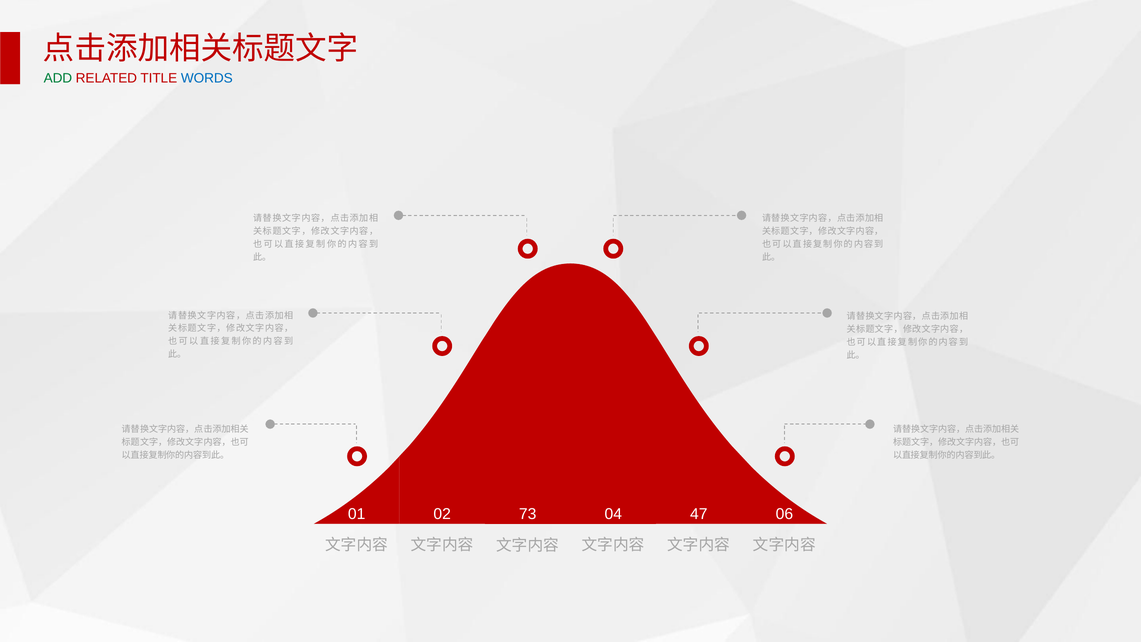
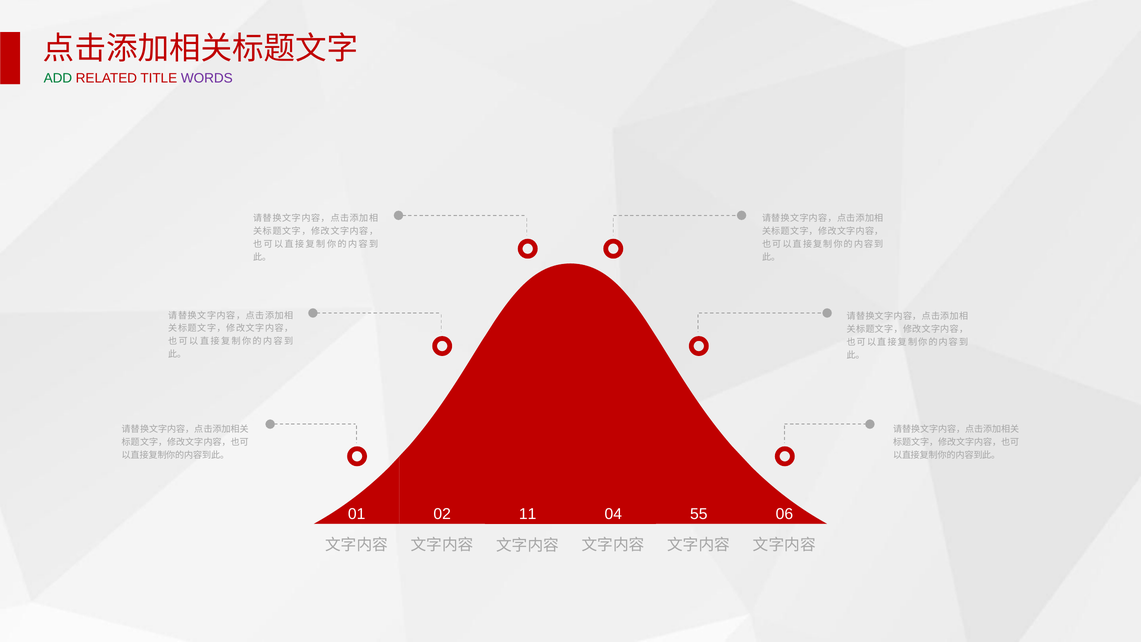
WORDS colour: blue -> purple (207, 78)
73: 73 -> 11 (528, 514)
47: 47 -> 55 (699, 514)
